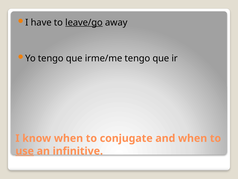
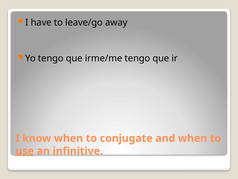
leave/go underline: present -> none (84, 22)
